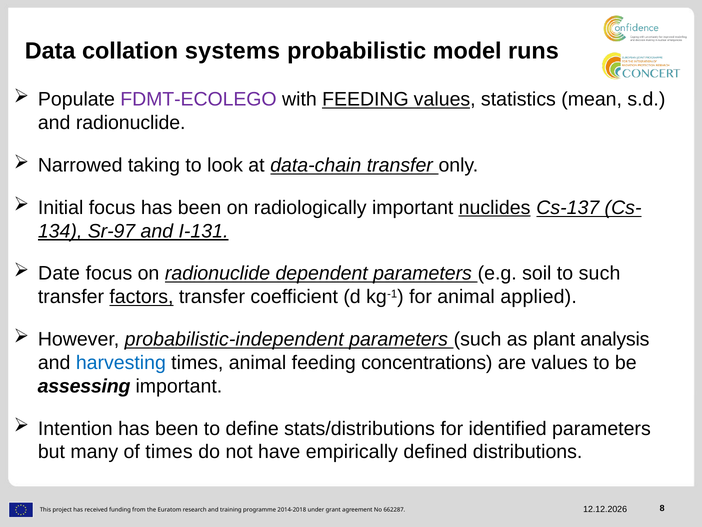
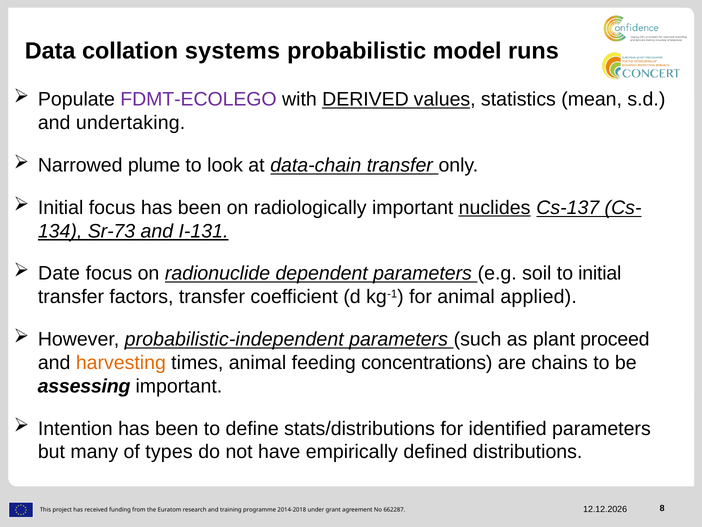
with FEEDING: FEEDING -> DERIVED (365, 99)
and radionuclide: radionuclide -> undertaking (131, 123)
taking: taking -> plume (154, 165)
Sr-97: Sr-97 -> Sr-73 (112, 231)
to such: such -> initial (600, 273)
factors underline: present -> none (141, 297)
analysis: analysis -> proceed (615, 339)
harvesting colour: blue -> orange (121, 362)
are values: values -> chains (560, 362)
of times: times -> types (169, 452)
